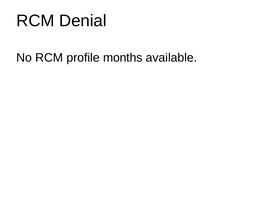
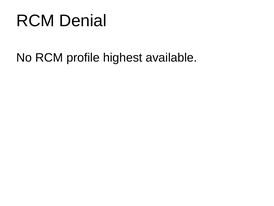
months: months -> highest (123, 57)
